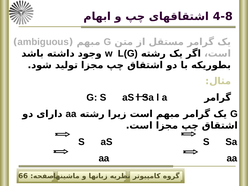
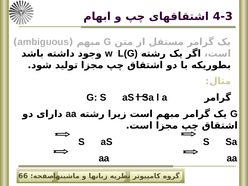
4-8: 4-8 -> 4-3 (223, 16)
